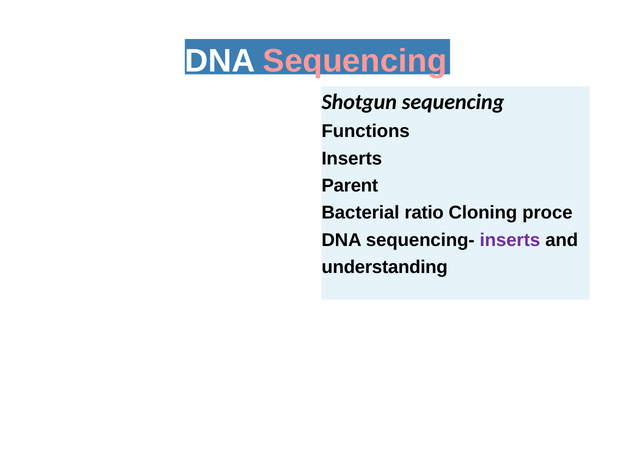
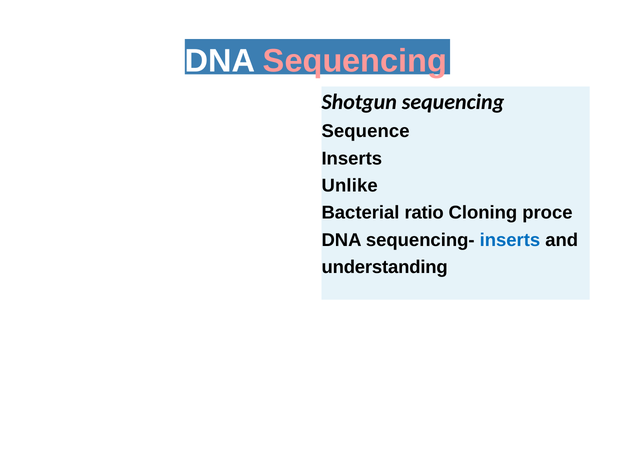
Functions: Functions -> Sequence (366, 131)
Parent: Parent -> Unlike (350, 186)
inserts colour: purple -> blue (510, 240)
